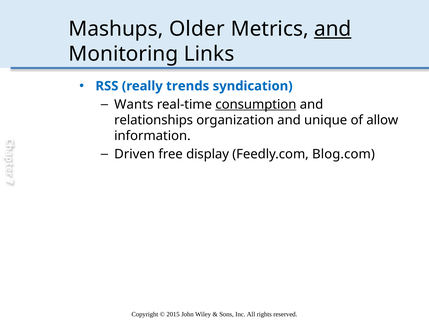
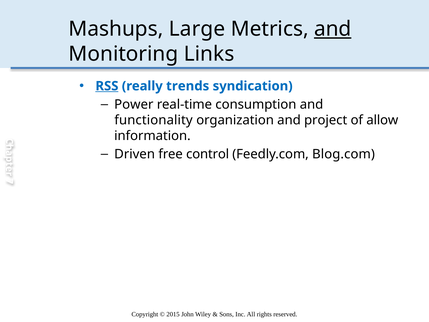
Older: Older -> Large (197, 29)
RSS underline: none -> present (107, 86)
Wants: Wants -> Power (134, 104)
consumption underline: present -> none (256, 104)
relationships: relationships -> functionality (154, 120)
unique: unique -> project (326, 120)
display: display -> control (208, 154)
